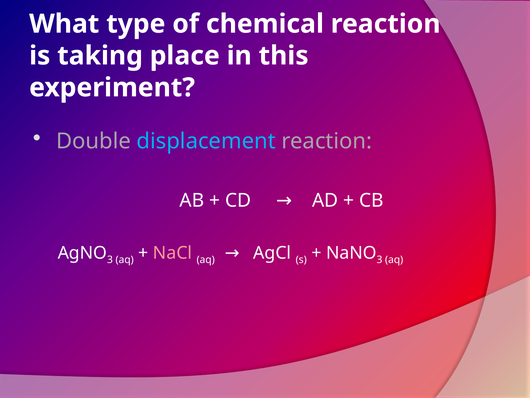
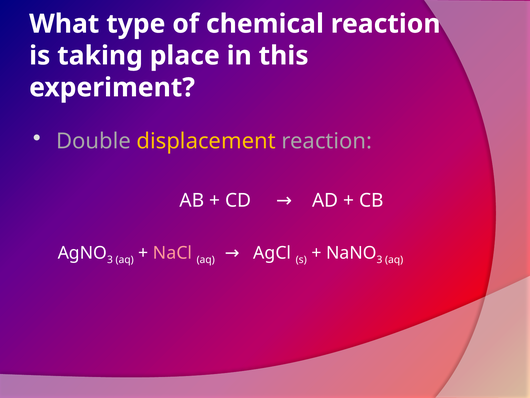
displacement colour: light blue -> yellow (206, 141)
